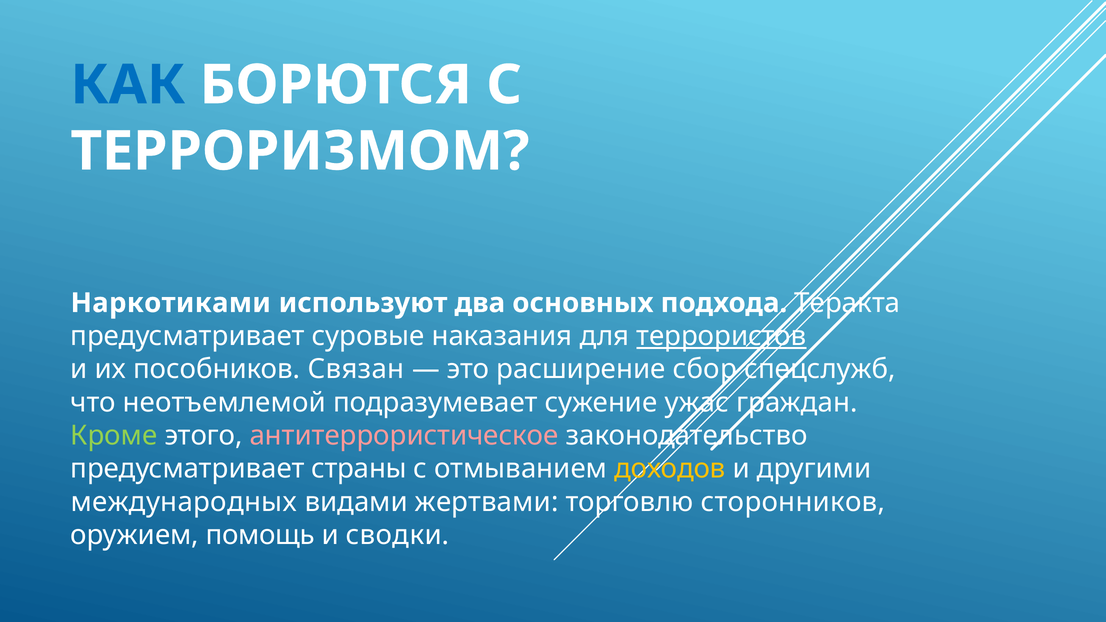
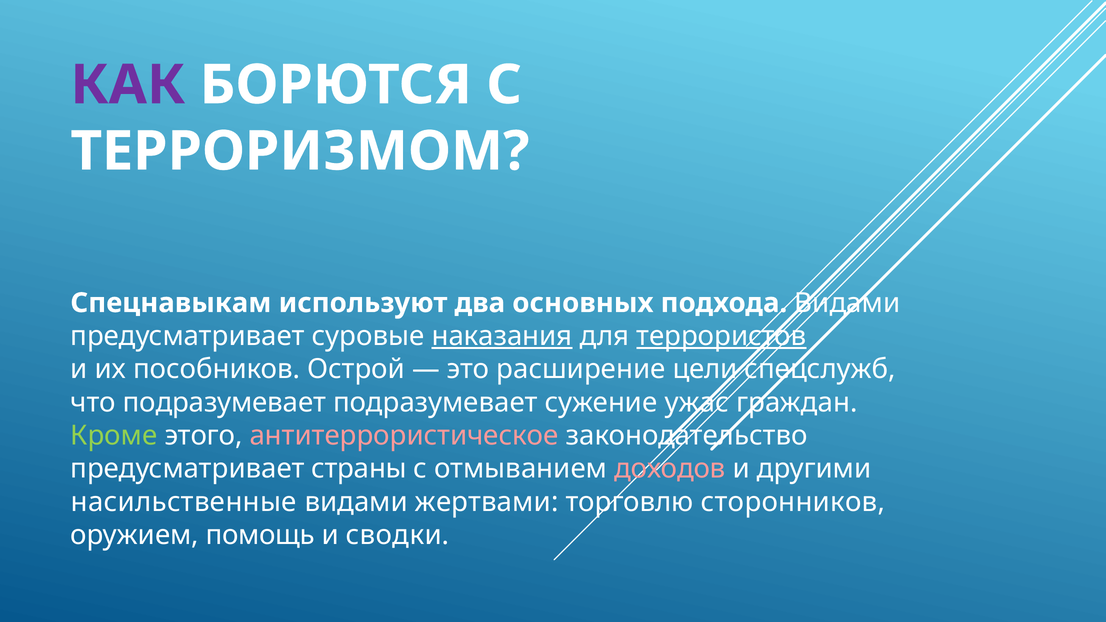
КАК colour: blue -> purple (128, 85)
Наркотиками: Наркотиками -> Спецнавыкам (171, 303)
подхода Теракта: Теракта -> Видами (847, 303)
наказания underline: none -> present (502, 336)
Связан: Связан -> Острой (356, 369)
сбор: сбор -> цели (705, 369)
что неотъемлемой: неотъемлемой -> подразумевает (224, 403)
доходов colour: yellow -> pink (670, 469)
международных: международных -> насильственные (184, 502)
